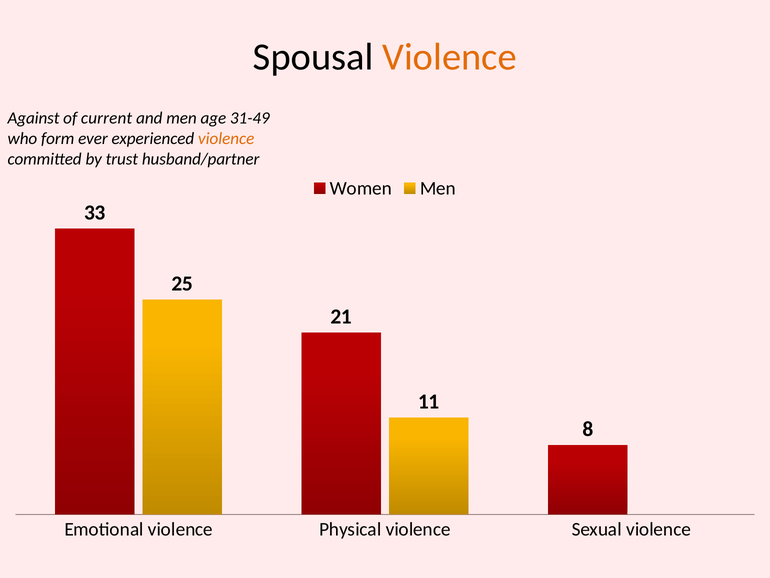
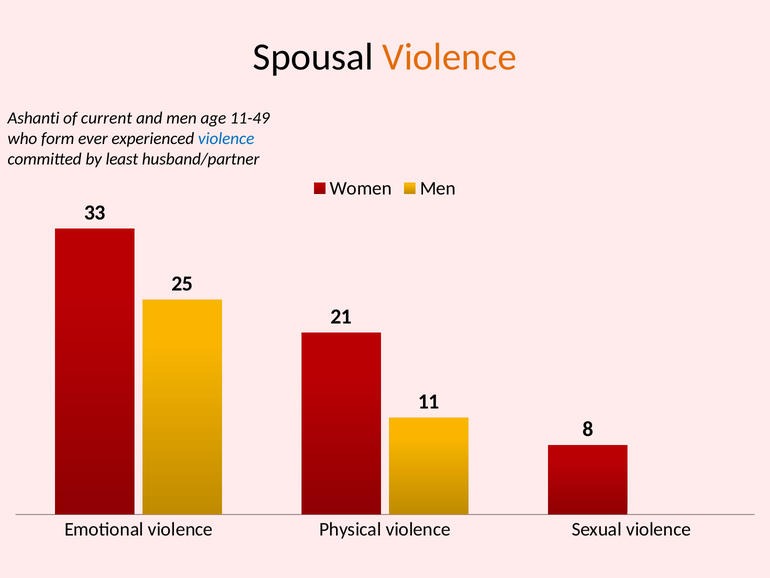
Against: Against -> Ashanti (34, 118)
31-49: 31-49 -> 11-49 (250, 118)
violence colour: orange -> blue (226, 138)
trust: trust -> least (122, 159)
